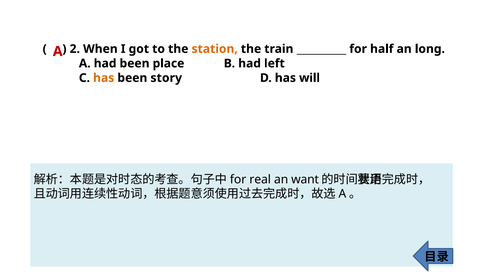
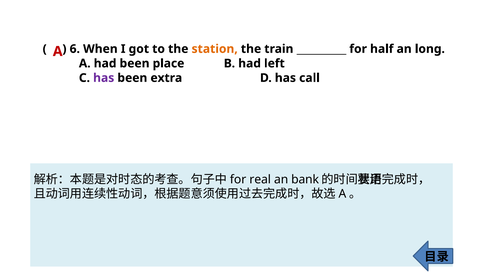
2: 2 -> 6 (75, 49)
has colour: orange -> purple (104, 78)
story: story -> extra (166, 78)
will: will -> call (309, 78)
want: want -> bank (305, 179)
